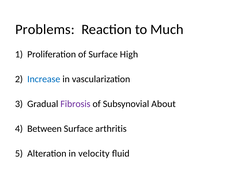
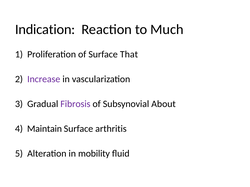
Problems: Problems -> Indication (45, 30)
High: High -> That (129, 54)
Increase colour: blue -> purple (44, 79)
Between: Between -> Maintain (44, 129)
velocity: velocity -> mobility (94, 154)
